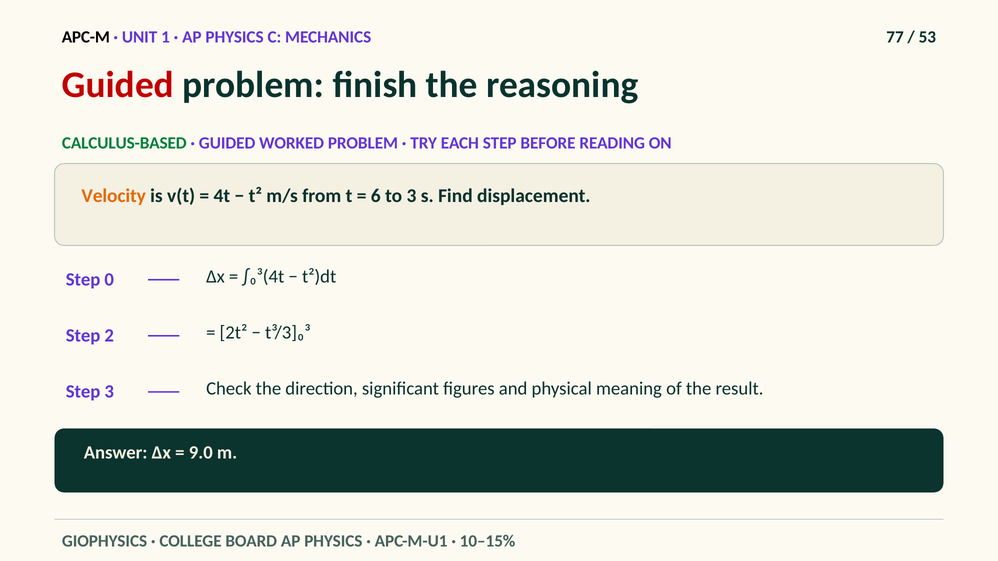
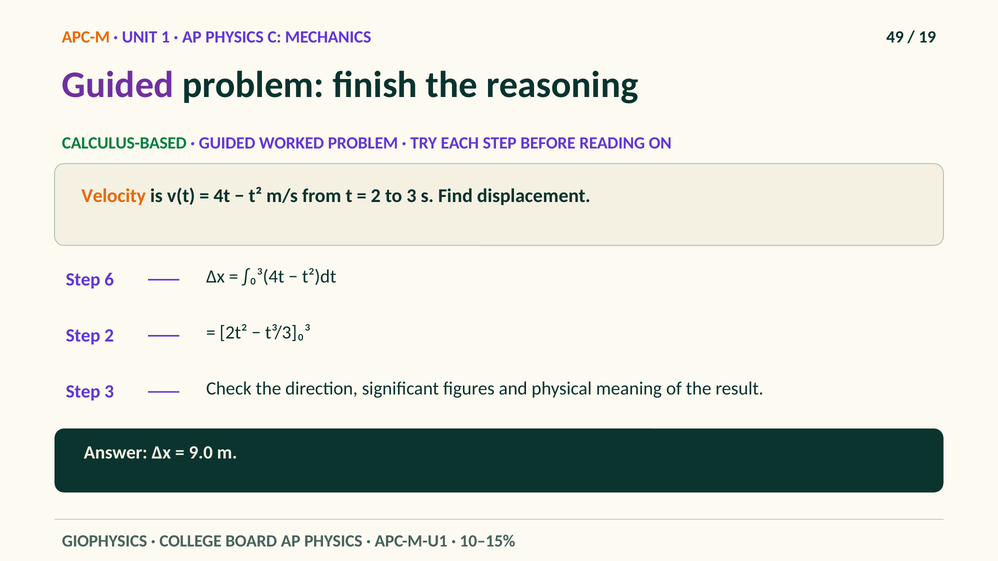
APC-M colour: black -> orange (86, 37)
77: 77 -> 49 (895, 37)
53: 53 -> 19 (927, 37)
Guided colour: red -> purple (118, 85)
6: 6 -> 2 (376, 196)
0: 0 -> 6 (109, 280)
